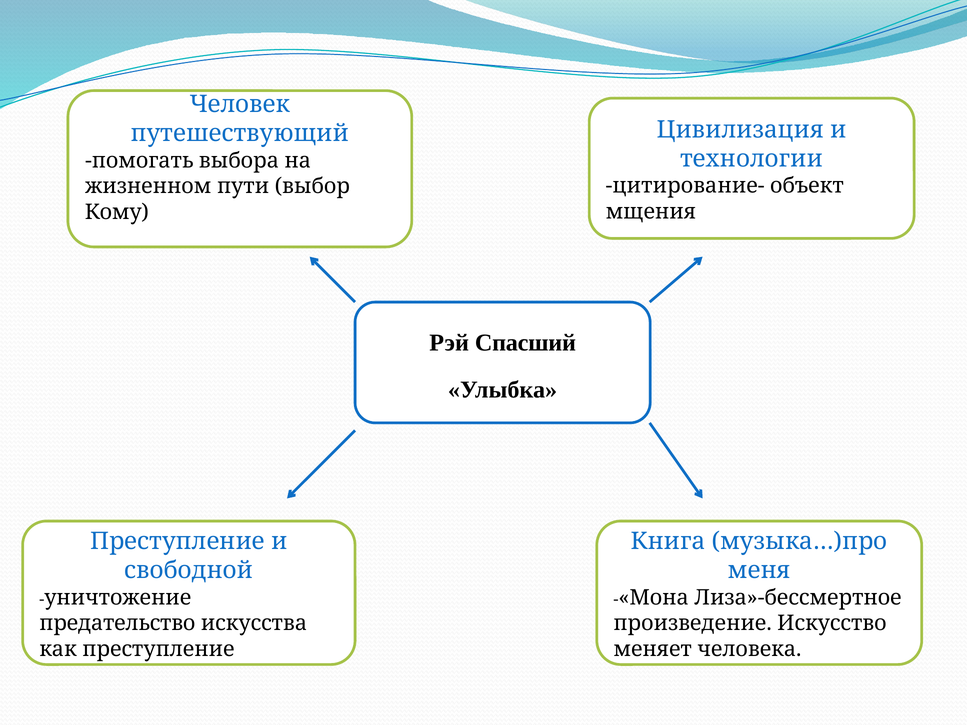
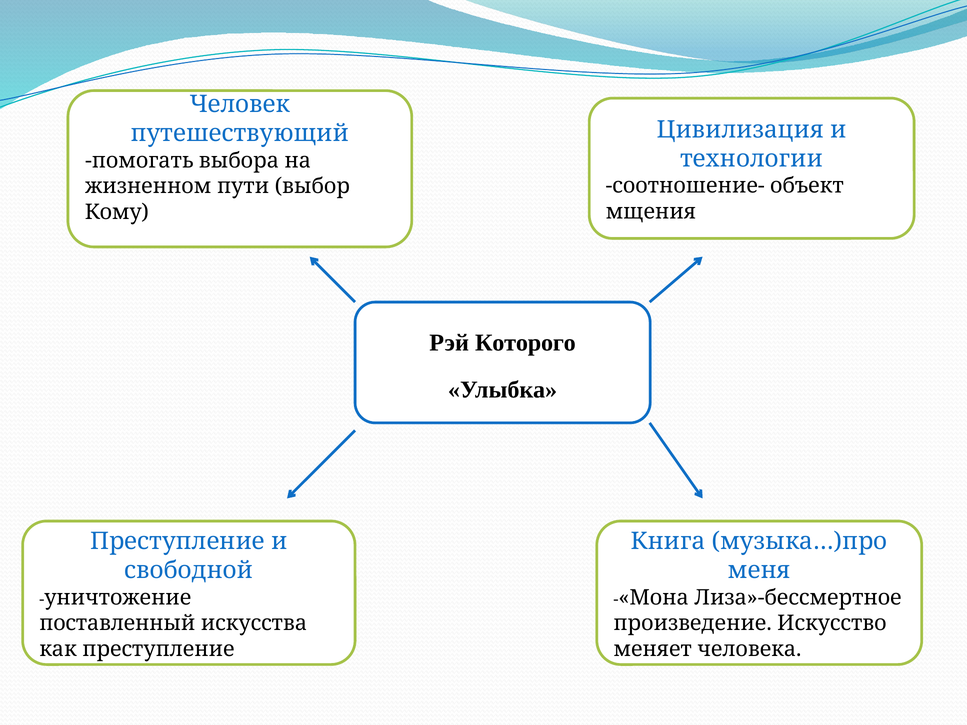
цитирование-: цитирование- -> соотношение- (685, 186)
Спасший: Спасший -> Которого (525, 343)
предательство: предательство -> поставленный (117, 623)
